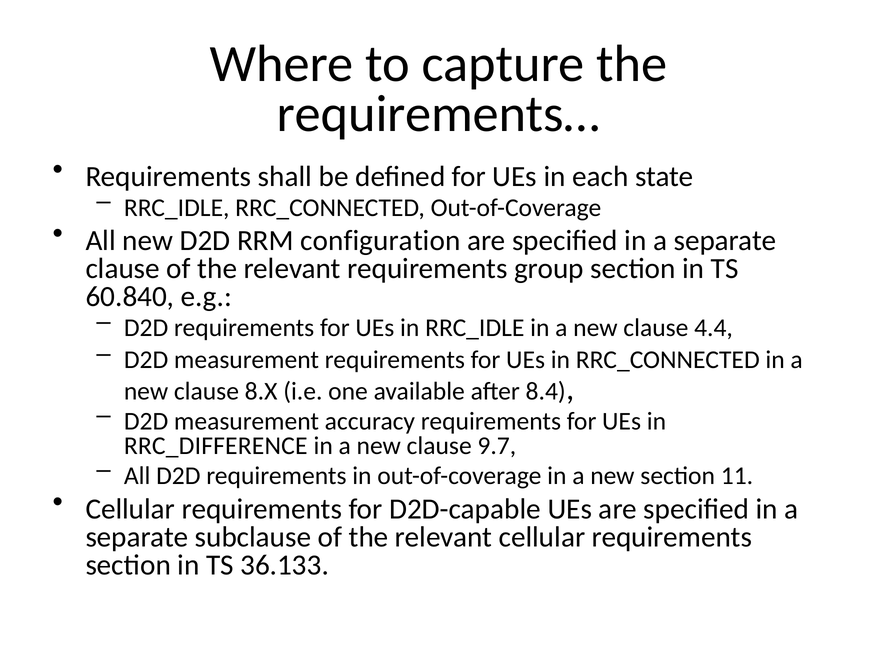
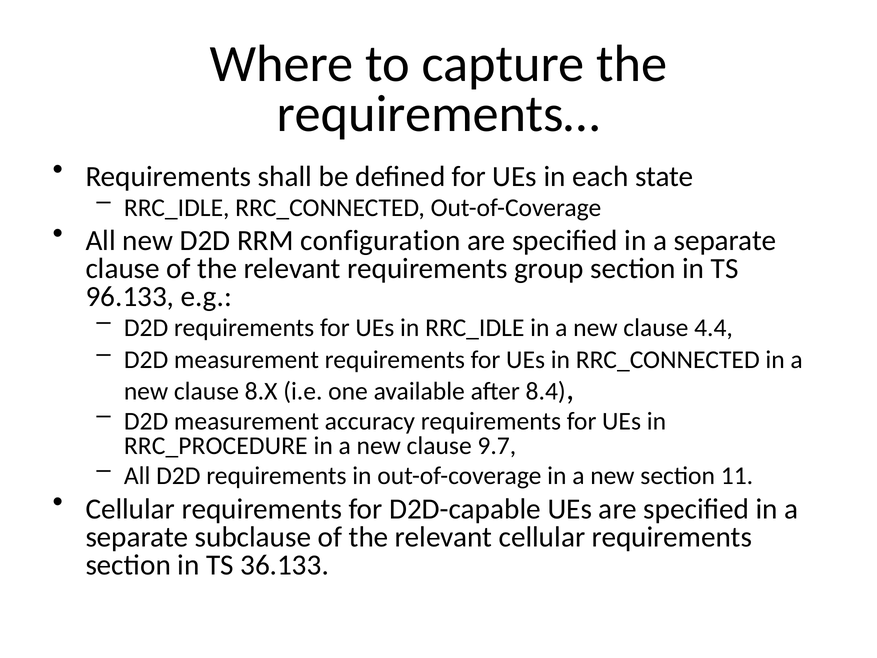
60.840: 60.840 -> 96.133 (130, 297)
RRC_DIFFERENCE: RRC_DIFFERENCE -> RRC_PROCEDURE (216, 446)
